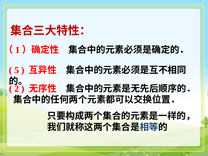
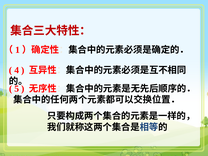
5: 5 -> 4 (17, 70)
2: 2 -> 5 (17, 89)
